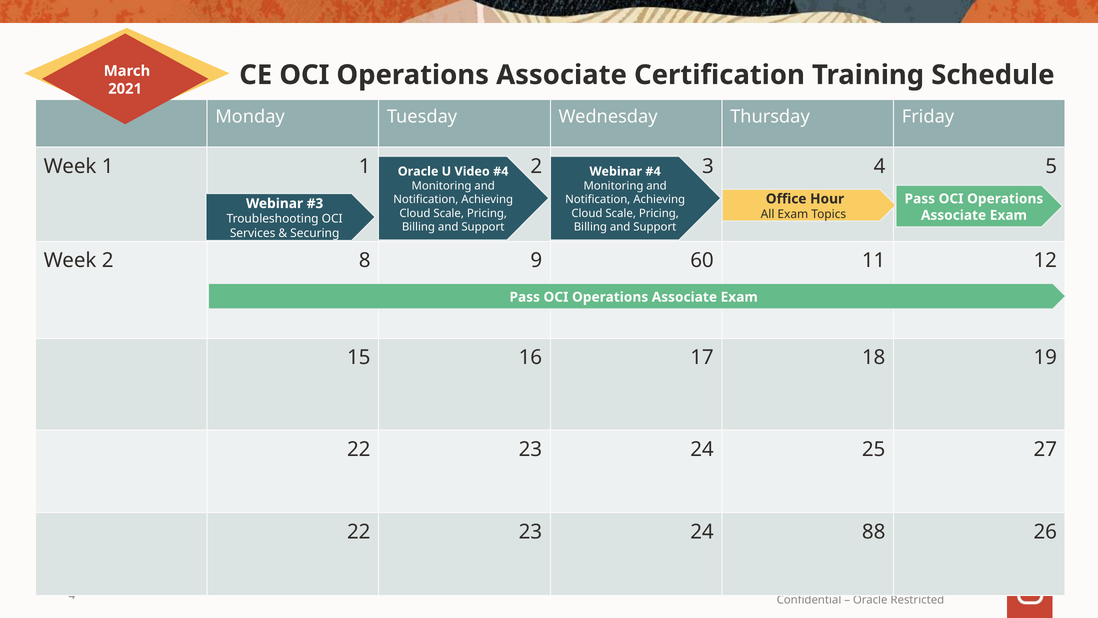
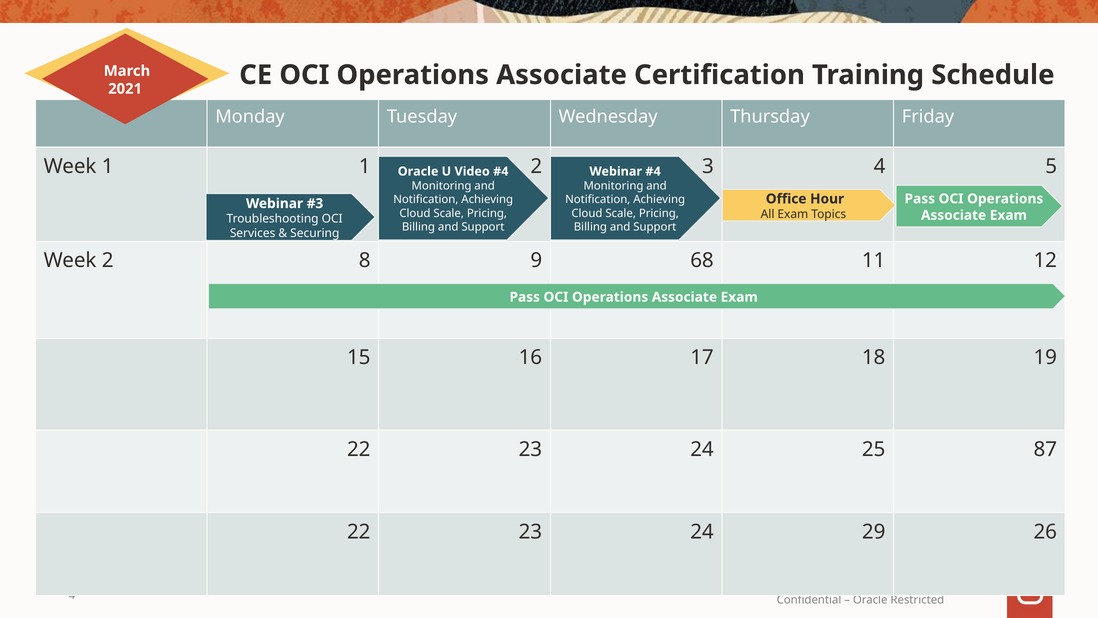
60: 60 -> 68 (702, 260)
27: 27 -> 87 (1045, 449)
88: 88 -> 29 (874, 532)
